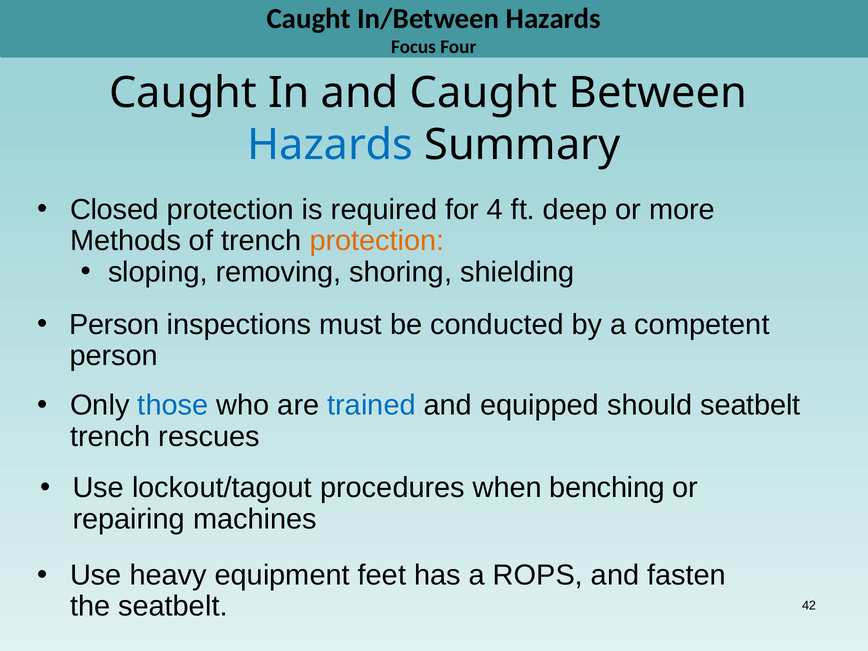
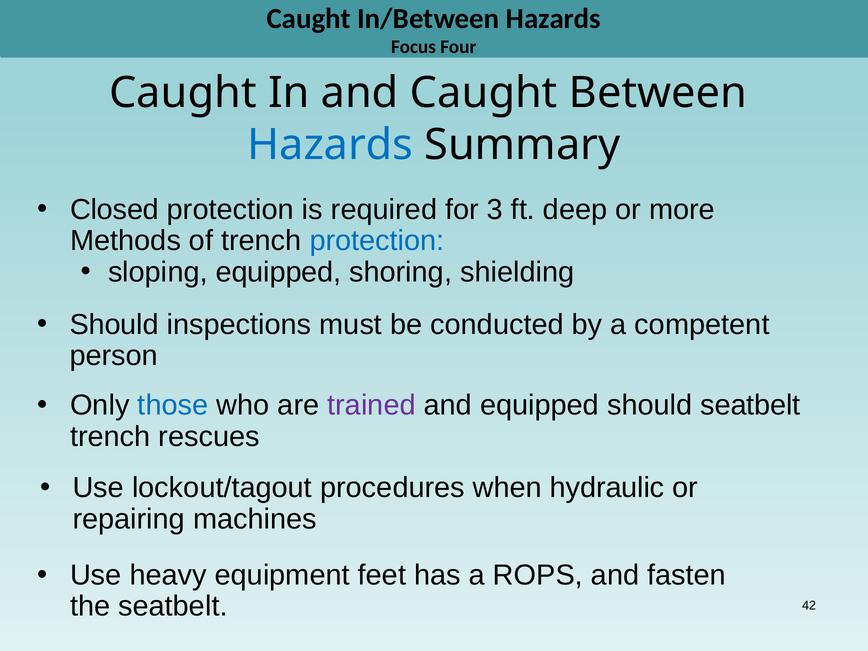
4: 4 -> 3 (495, 210)
protection colour: orange -> blue (377, 241)
sloping removing: removing -> equipped (278, 272)
Person: Person -> Should (114, 325)
trained colour: blue -> purple (371, 405)
benching: benching -> hydraulic (607, 488)
